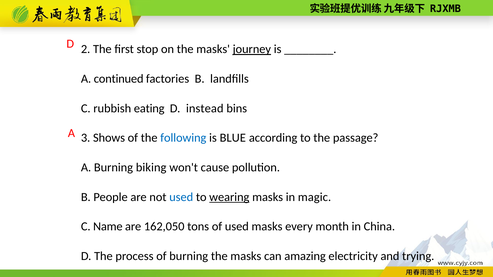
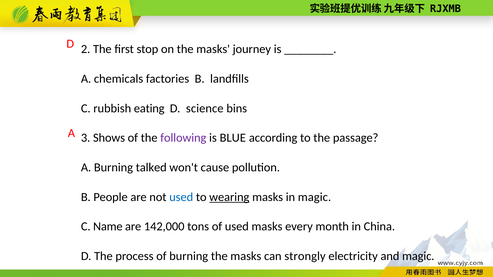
journey underline: present -> none (252, 49)
continued: continued -> chemicals (119, 79)
instead: instead -> science (205, 108)
following colour: blue -> purple (183, 138)
biking: biking -> talked (151, 168)
162,050: 162,050 -> 142,000 (164, 227)
amazing: amazing -> strongly (305, 256)
and trying: trying -> magic (418, 256)
